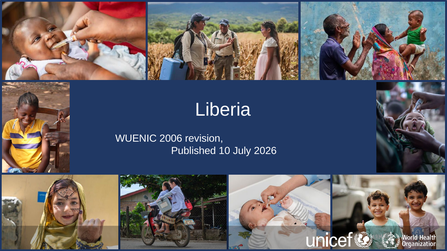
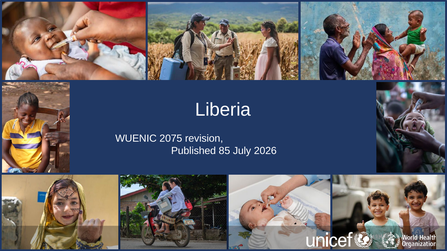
2006: 2006 -> 2075 (171, 139)
10: 10 -> 85 (224, 151)
